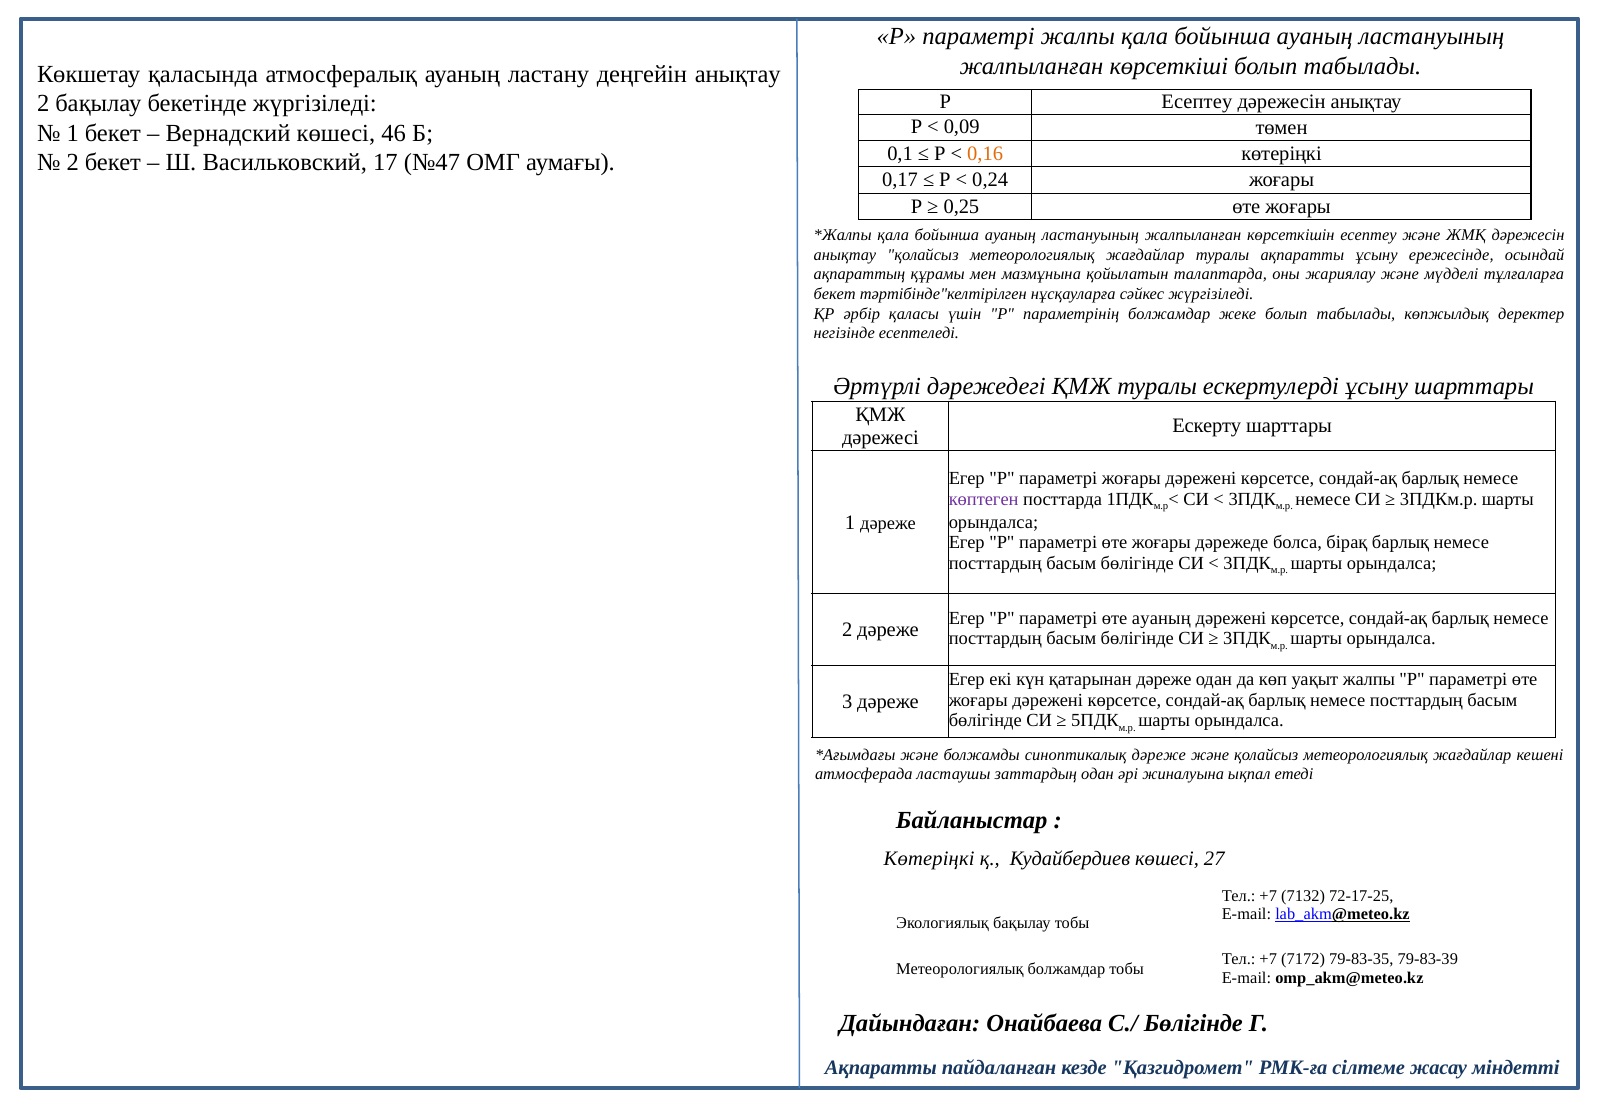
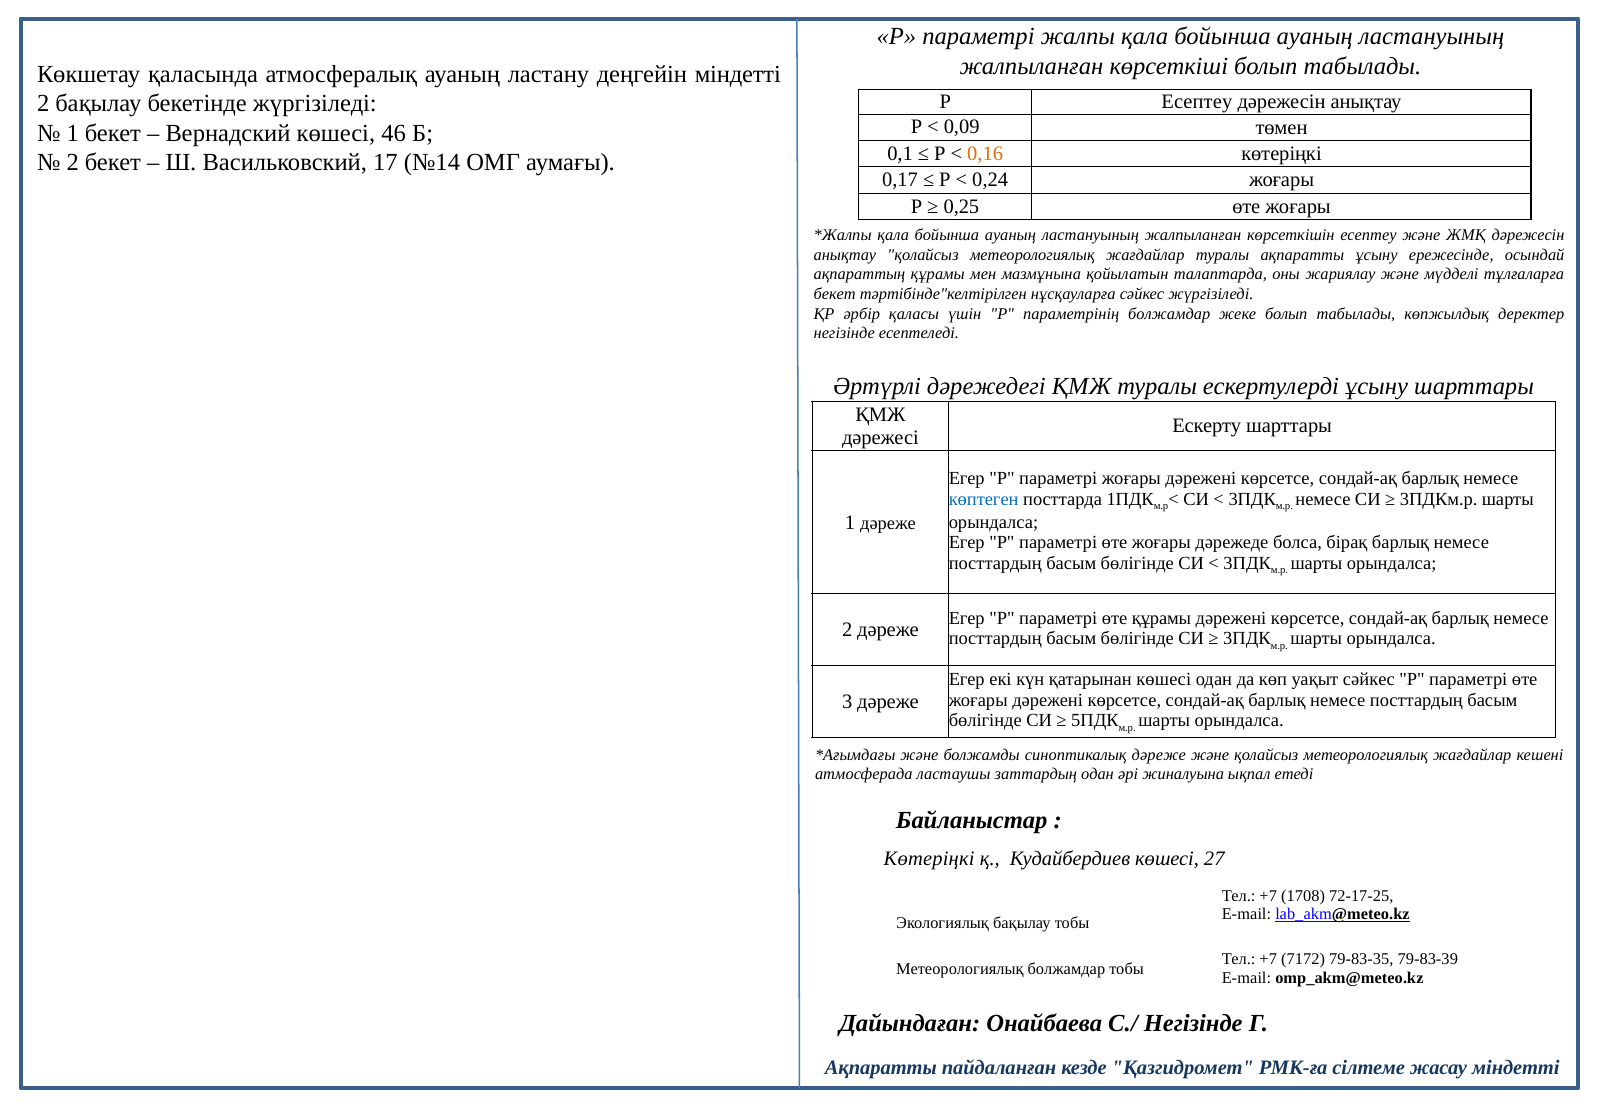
деңгейін анықтау: анықтау -> міндетті (738, 74)
№47: №47 -> №14 (432, 162)
көптеген colour: purple -> blue (984, 499)
өте ауаның: ауаның -> құрамы (1161, 618)
қатарынан дәреже: дәреже -> көшесі (1164, 680)
уақыт жалпы: жалпы -> сәйкес (1369, 680)
7132: 7132 -> 1708 (1303, 896)
С./ Бөлігінде: Бөлігінде -> Негізінде (1193, 1023)
